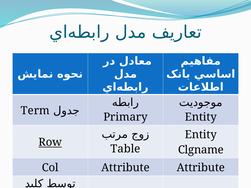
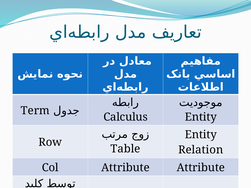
Primary: Primary -> Calculus (126, 117)
Row underline: present -> none (50, 143)
Clgname: Clgname -> Relation (201, 150)
